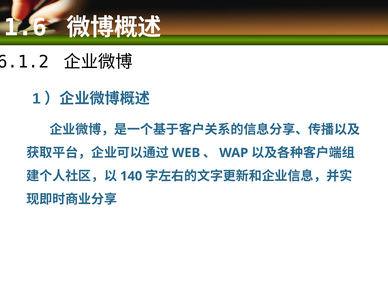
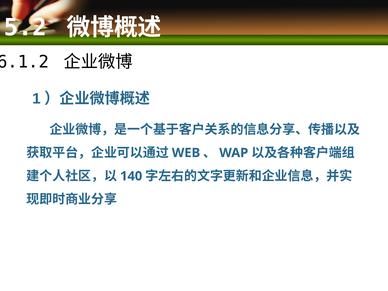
1.6: 1.6 -> 5.2 (25, 27)
